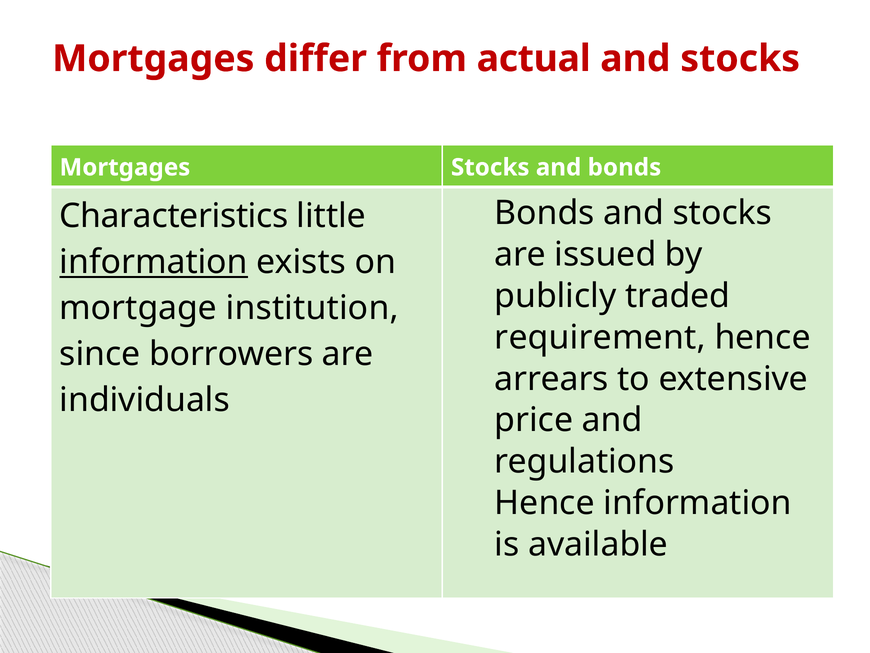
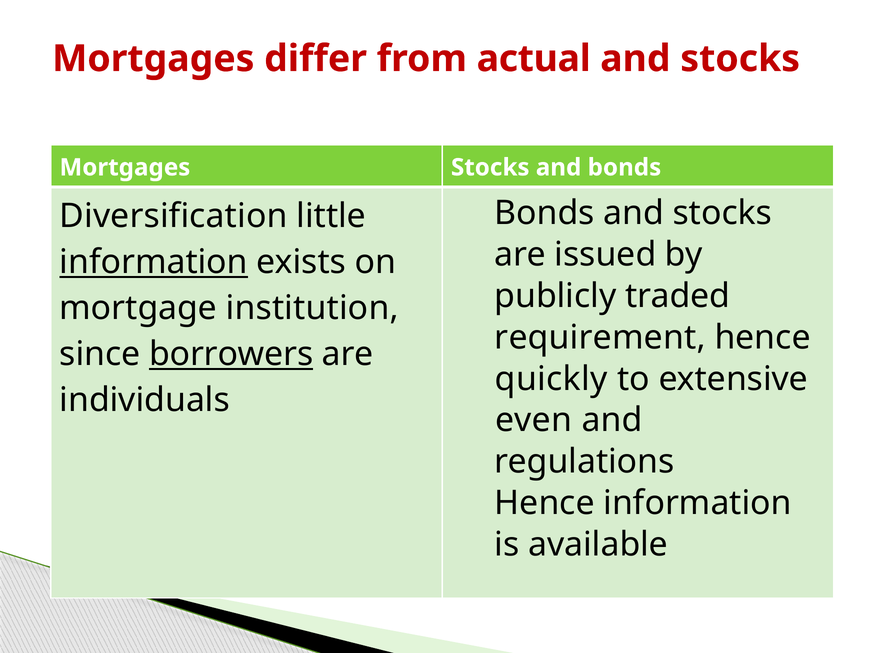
Characteristics: Characteristics -> Diversification (174, 216)
borrowers underline: none -> present (231, 354)
arrears: arrears -> quickly (551, 379)
price: price -> even (534, 420)
